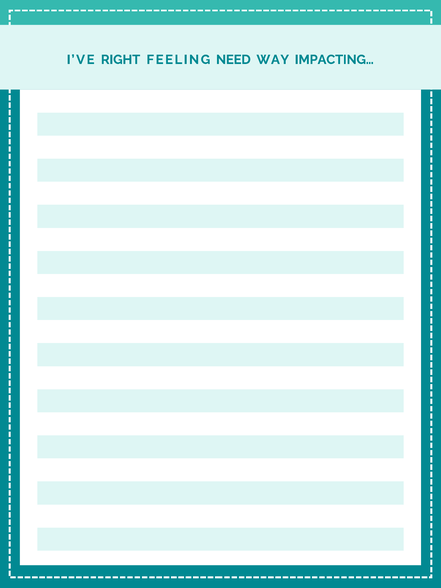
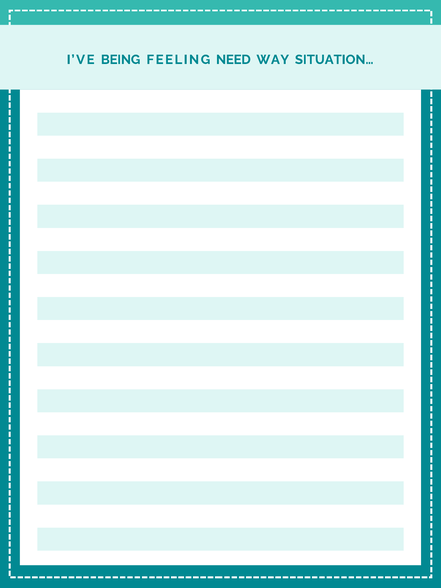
RIGHT: RIGHT -> BEING (121, 60)
IMPACTING…: IMPACTING… -> SITUATION… (334, 60)
